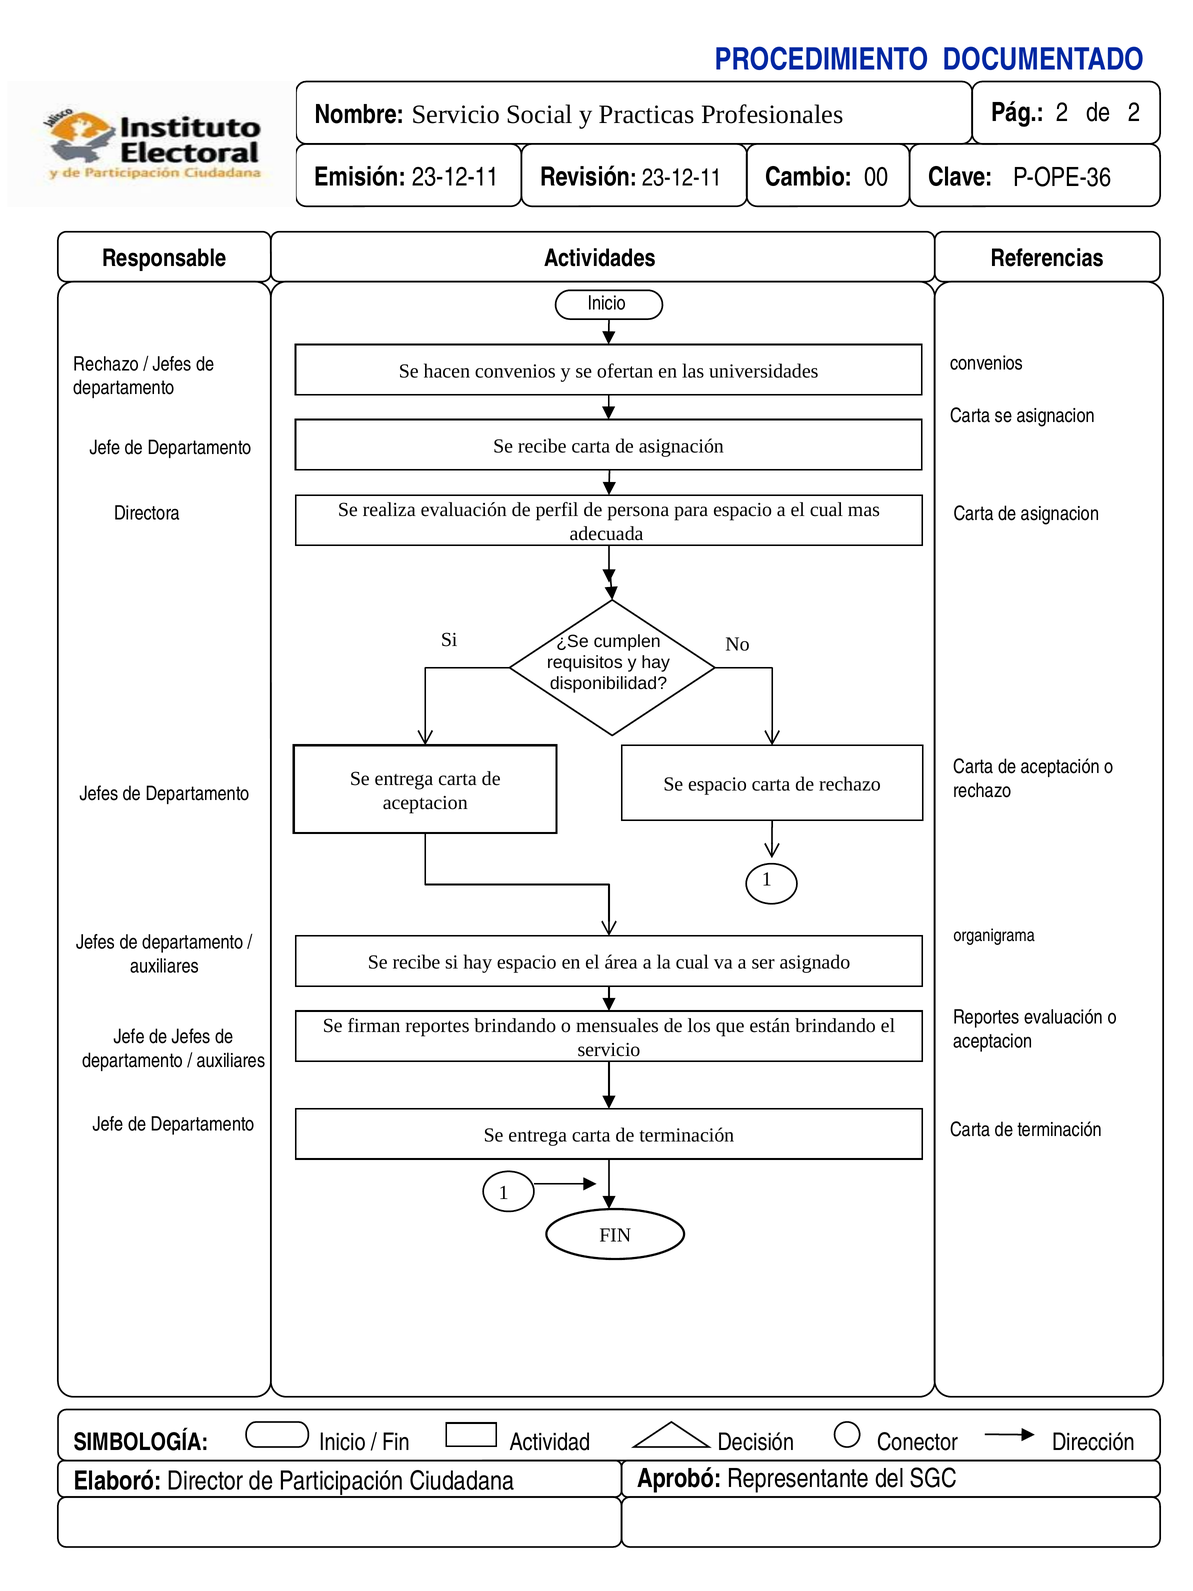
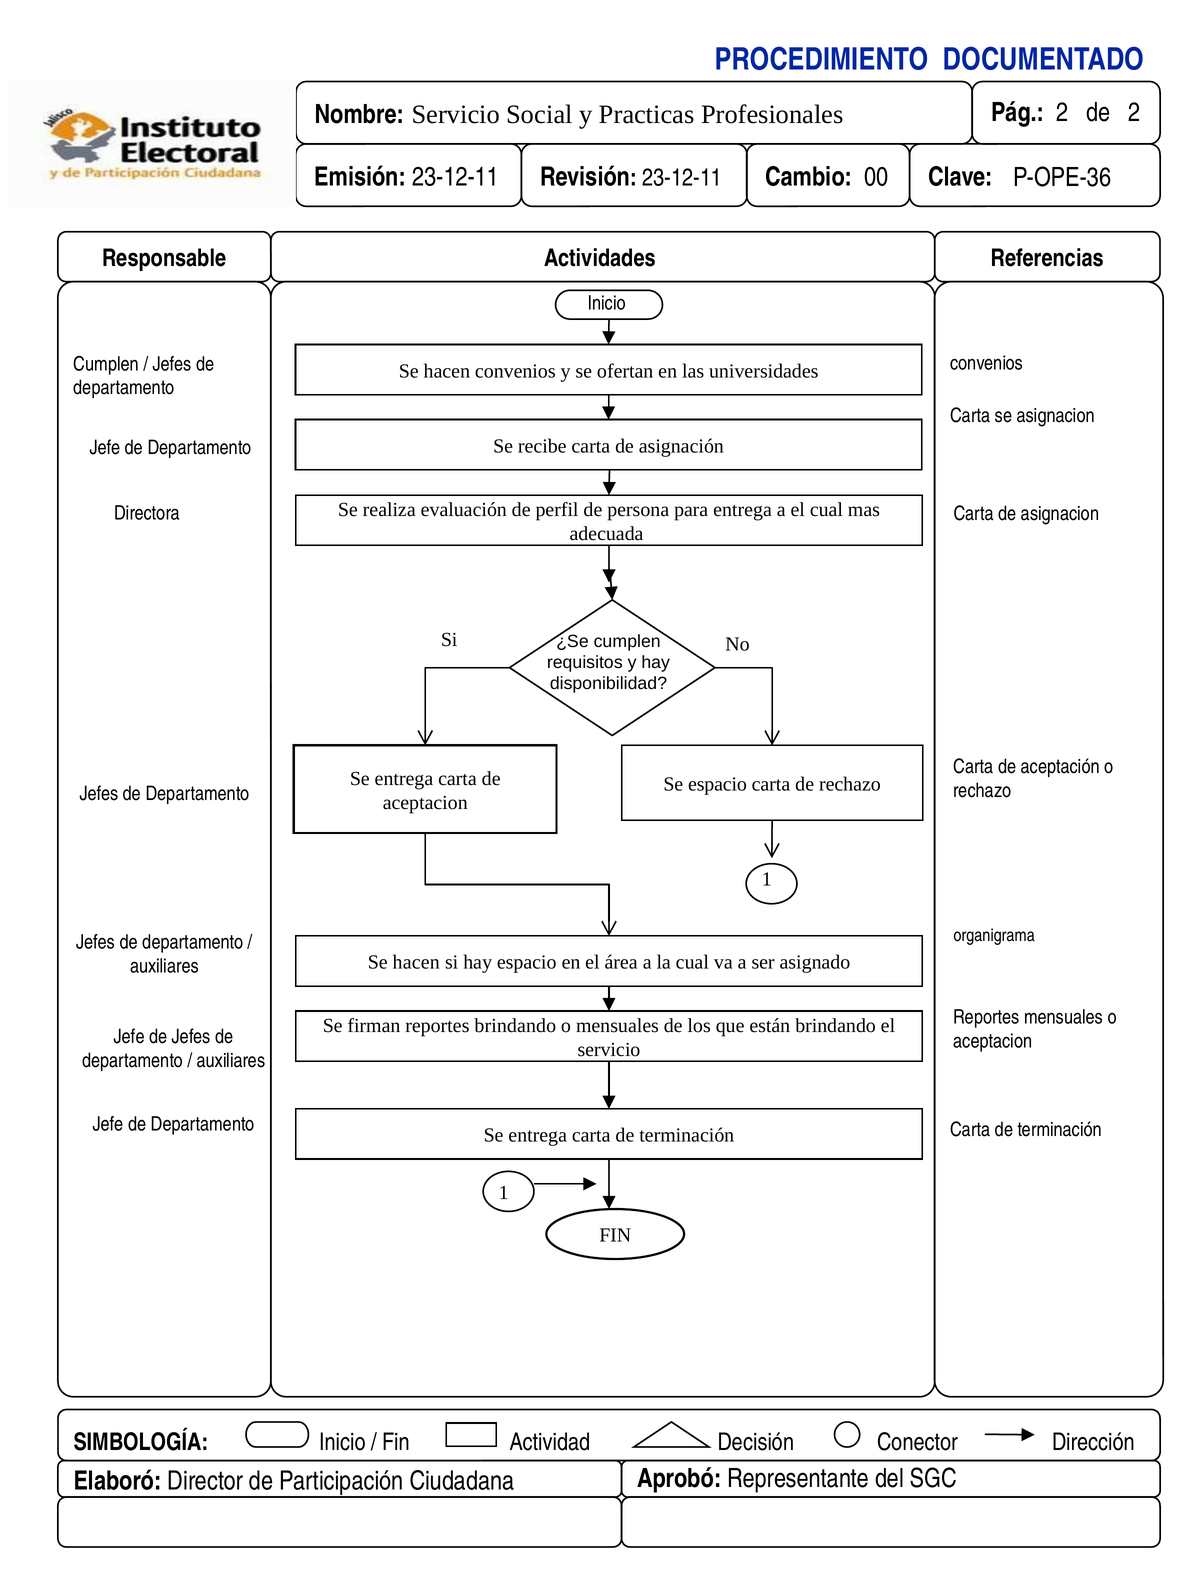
Rechazo: Rechazo -> Cumplen (106, 364)
para espacio: espacio -> entrega (743, 510)
recibe: recibe -> hacen (416, 962)
Reportes evaluación: evaluación -> mensuales (1064, 1017)
